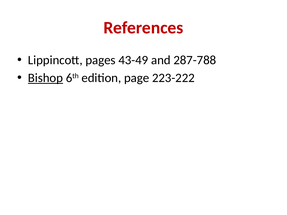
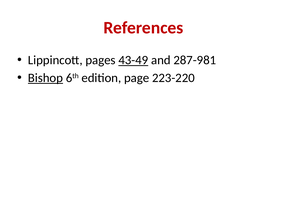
43-49 underline: none -> present (133, 60)
287-788: 287-788 -> 287-981 (195, 60)
223-222: 223-222 -> 223-220 (173, 78)
